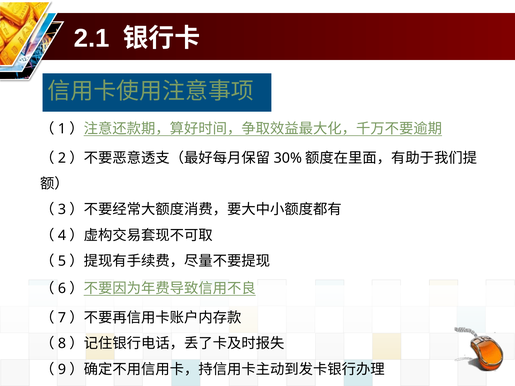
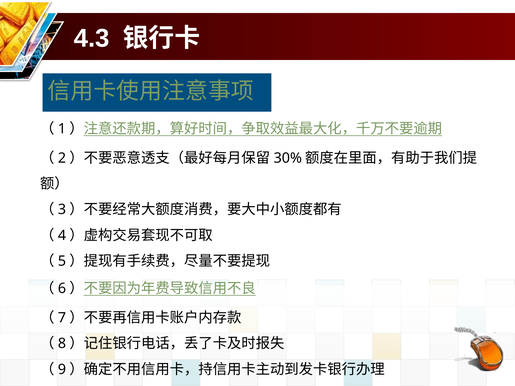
2.1: 2.1 -> 4.3 (92, 38)
